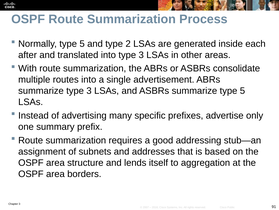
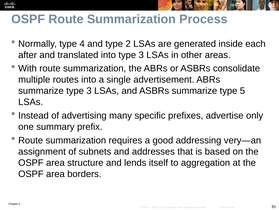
Normally type 5: 5 -> 4 (82, 44)
stub—an: stub—an -> very—an (242, 140)
